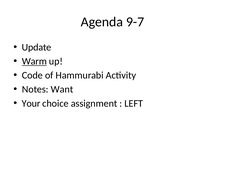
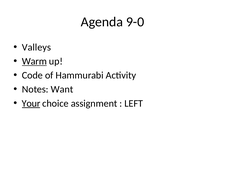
9-7: 9-7 -> 9-0 (135, 22)
Update: Update -> Valleys (36, 47)
Your underline: none -> present (31, 103)
